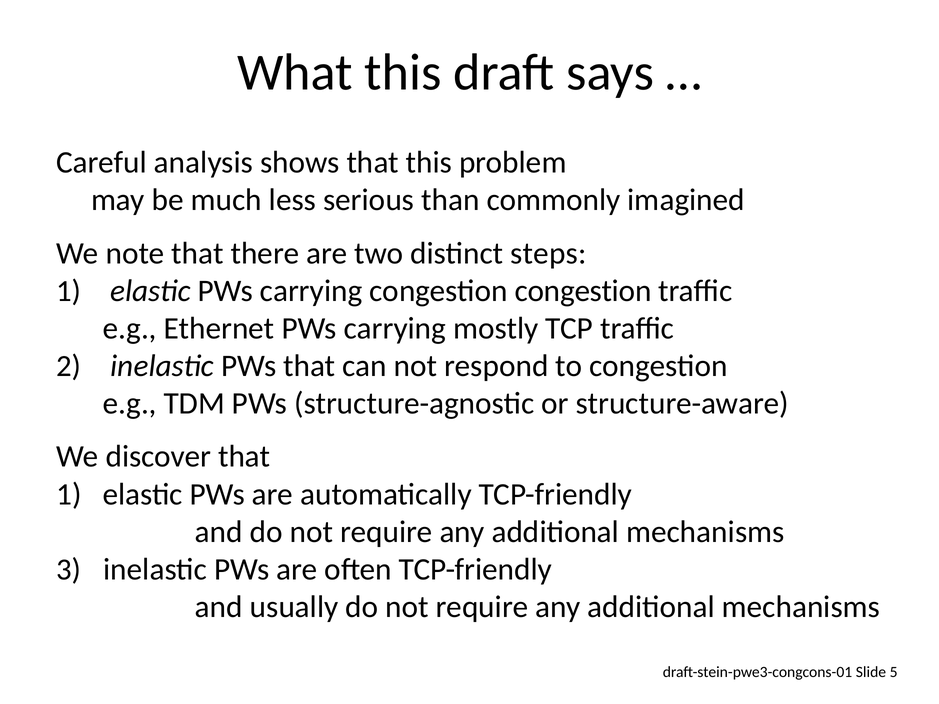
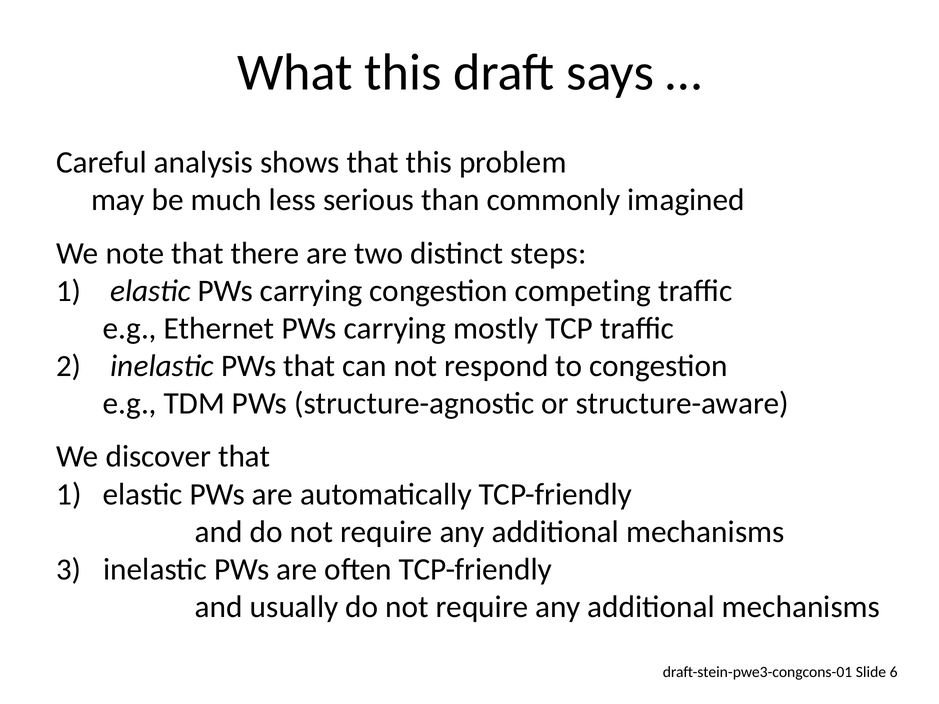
congestion congestion: congestion -> competing (583, 291)
5: 5 -> 6 (894, 673)
